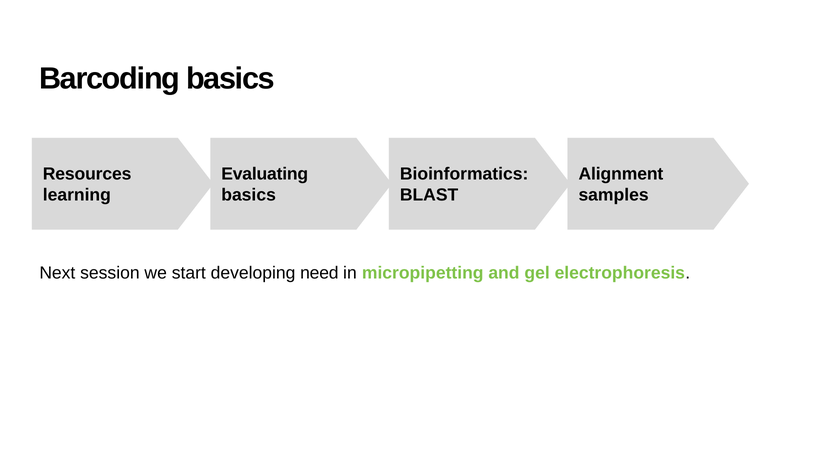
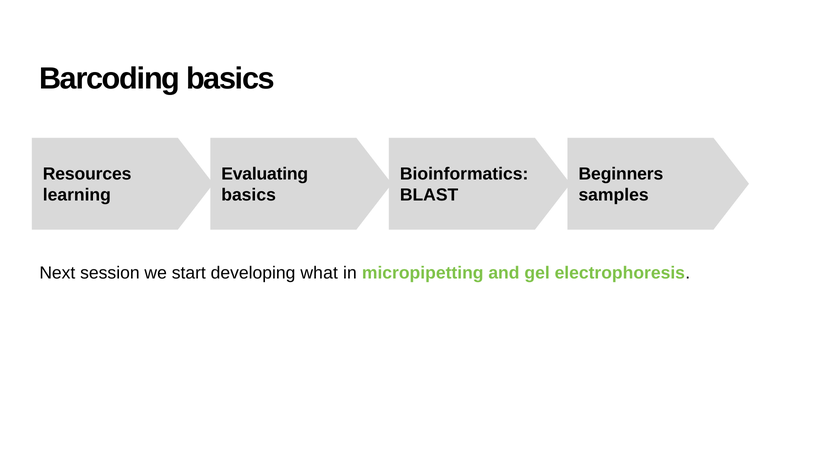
Alignment: Alignment -> Beginners (621, 174)
need: need -> what (319, 273)
